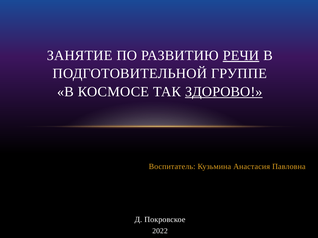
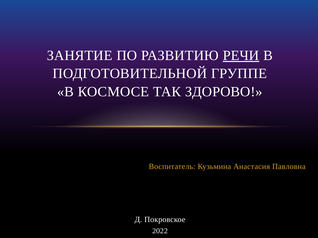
ЗДОРОВО underline: present -> none (224, 92)
